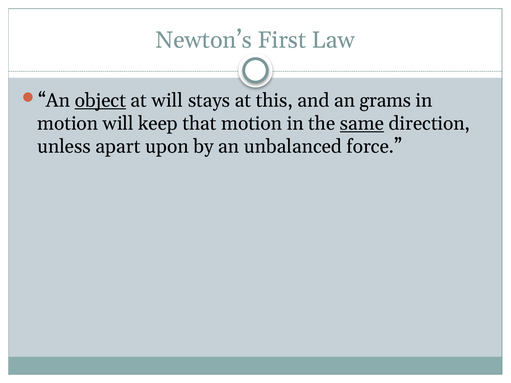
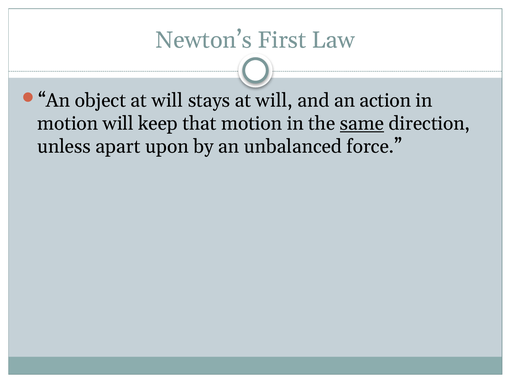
object underline: present -> none (100, 101)
stays at this: this -> will (274, 101)
grams: grams -> action (385, 101)
